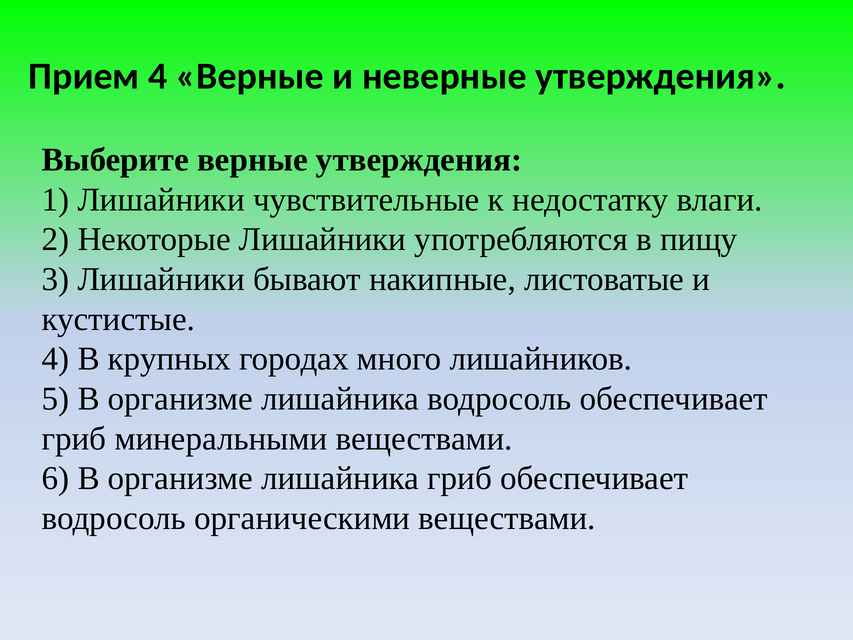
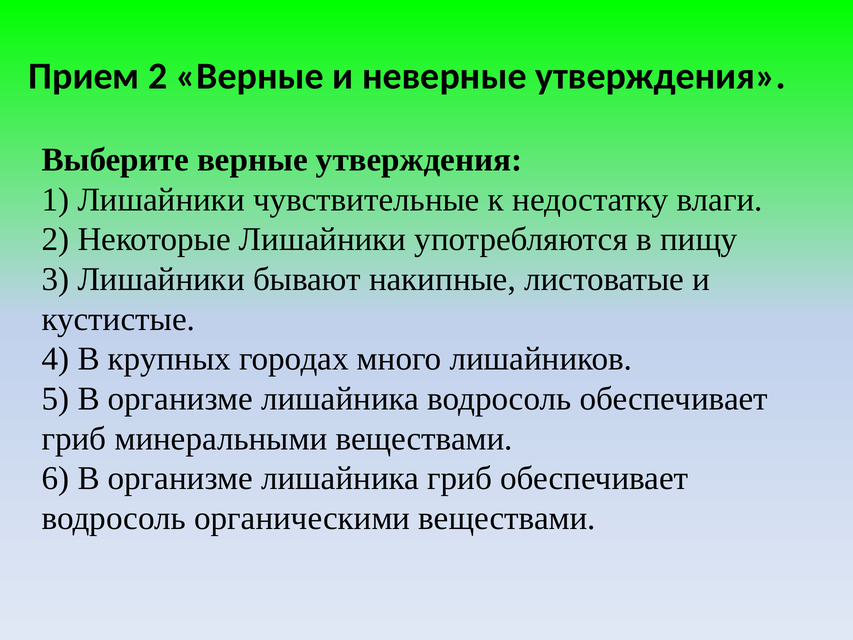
Прием 4: 4 -> 2 (158, 76)
